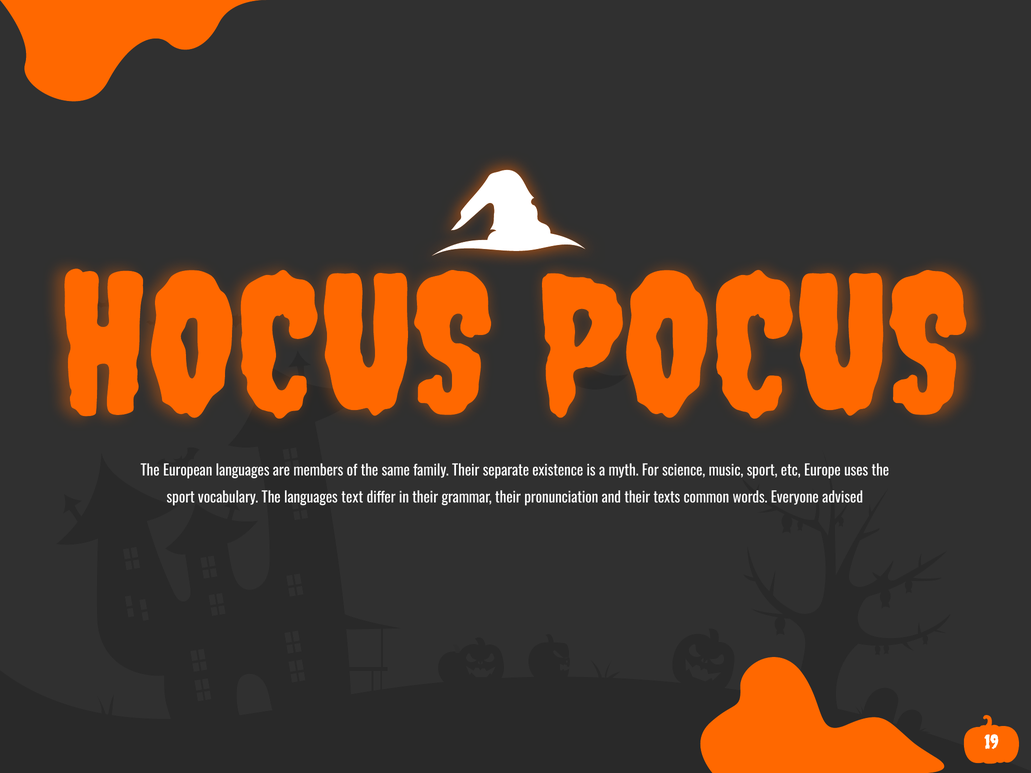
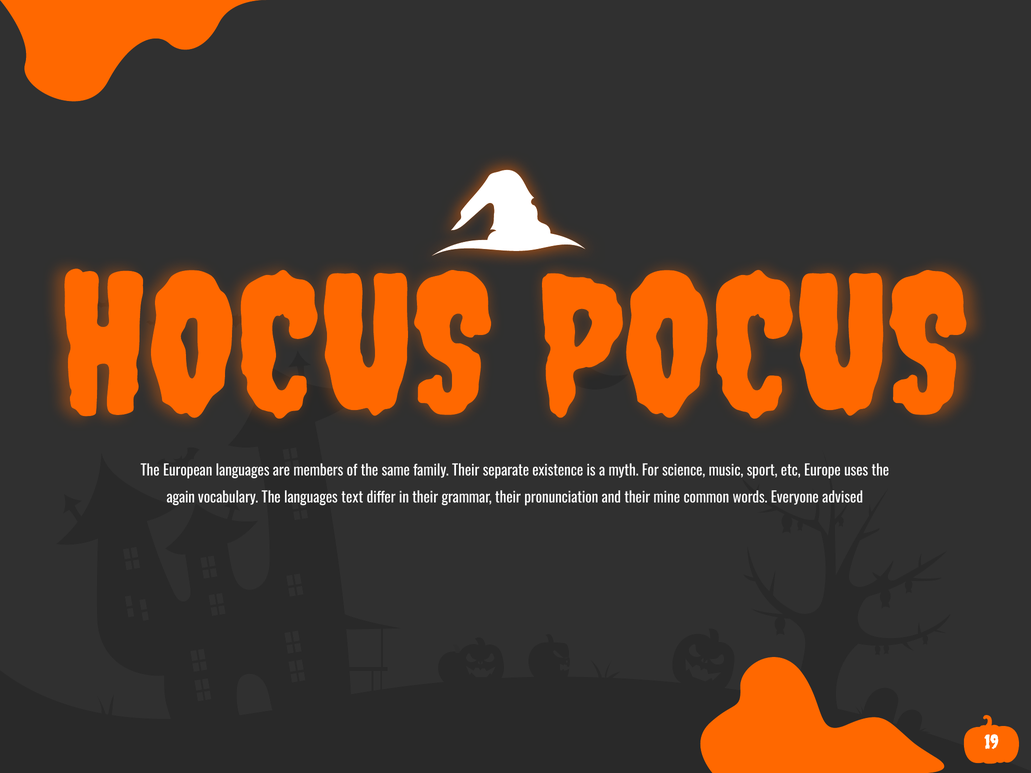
sport: sport -> again (181, 498)
texts: texts -> mine (667, 498)
